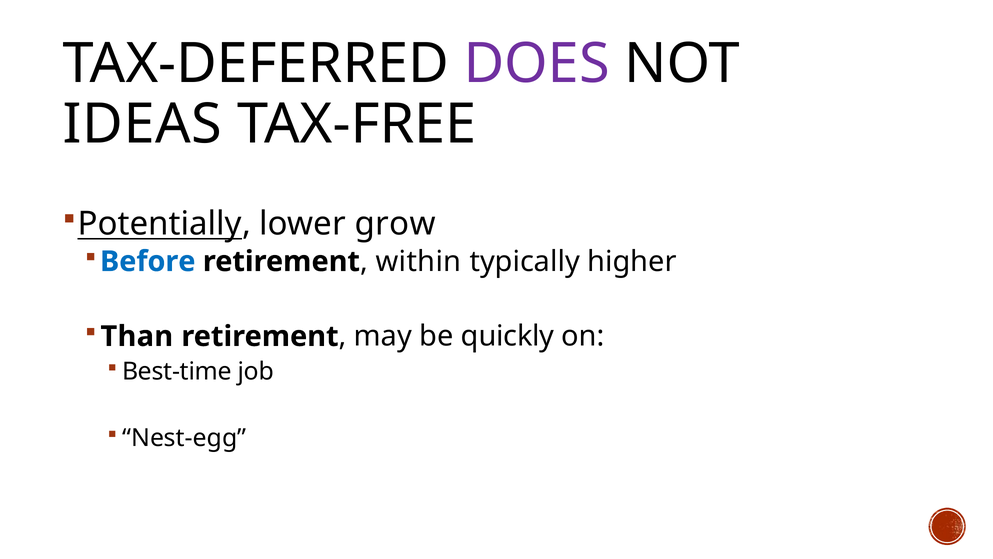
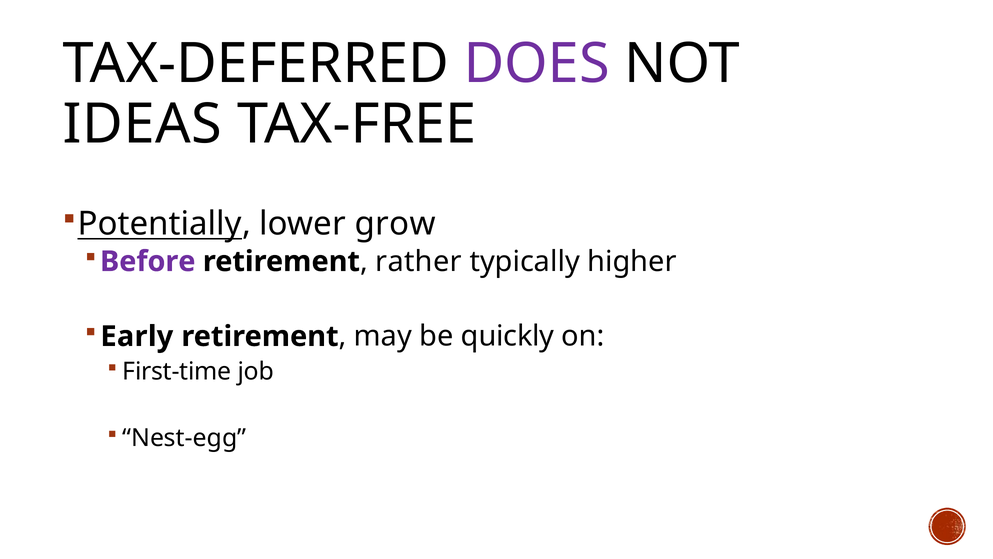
Before colour: blue -> purple (148, 261)
within: within -> rather (419, 261)
Than: Than -> Early (137, 336)
Best-time: Best-time -> First-time (177, 371)
